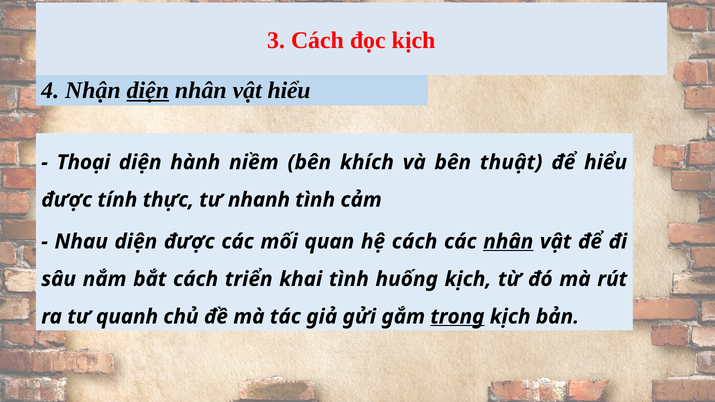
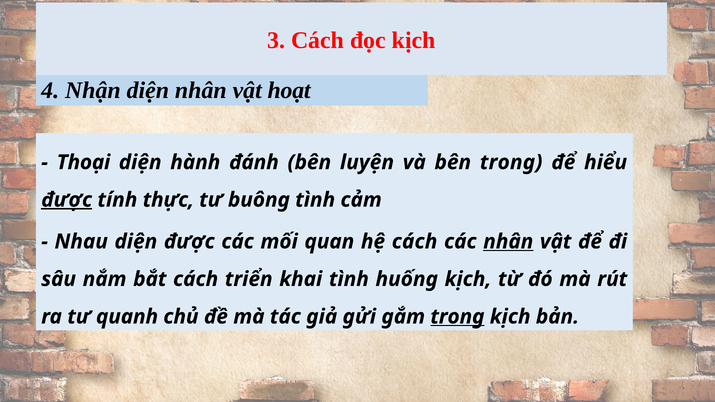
diện underline: present -> none (148, 90)
vật hiểu: hiểu -> hoạt (289, 90)
niềm: niềm -> đánh (254, 162)
khích: khích -> luyện (367, 162)
bên thuật: thuật -> trong (511, 162)
được underline: none -> present (67, 200)
nhanh: nhanh -> buông (259, 200)
